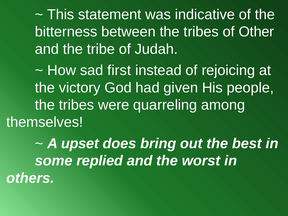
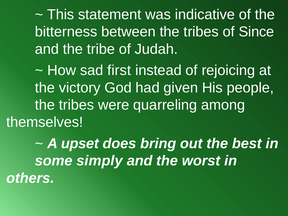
Other: Other -> Since (256, 32)
replied: replied -> simply (100, 161)
